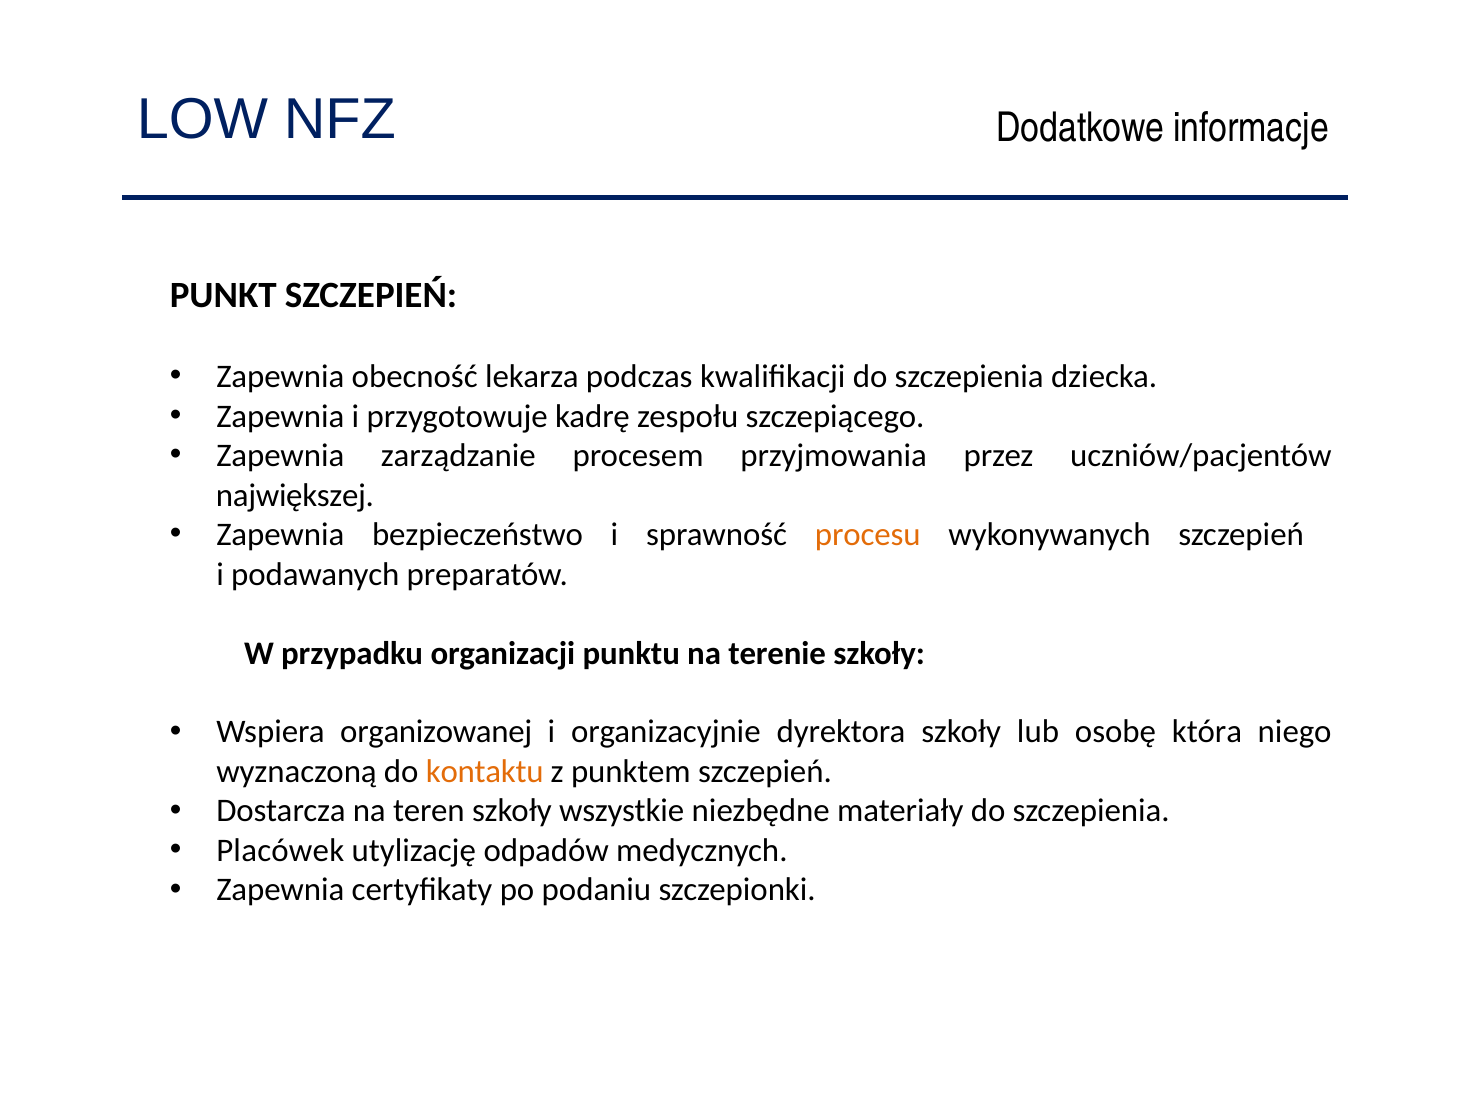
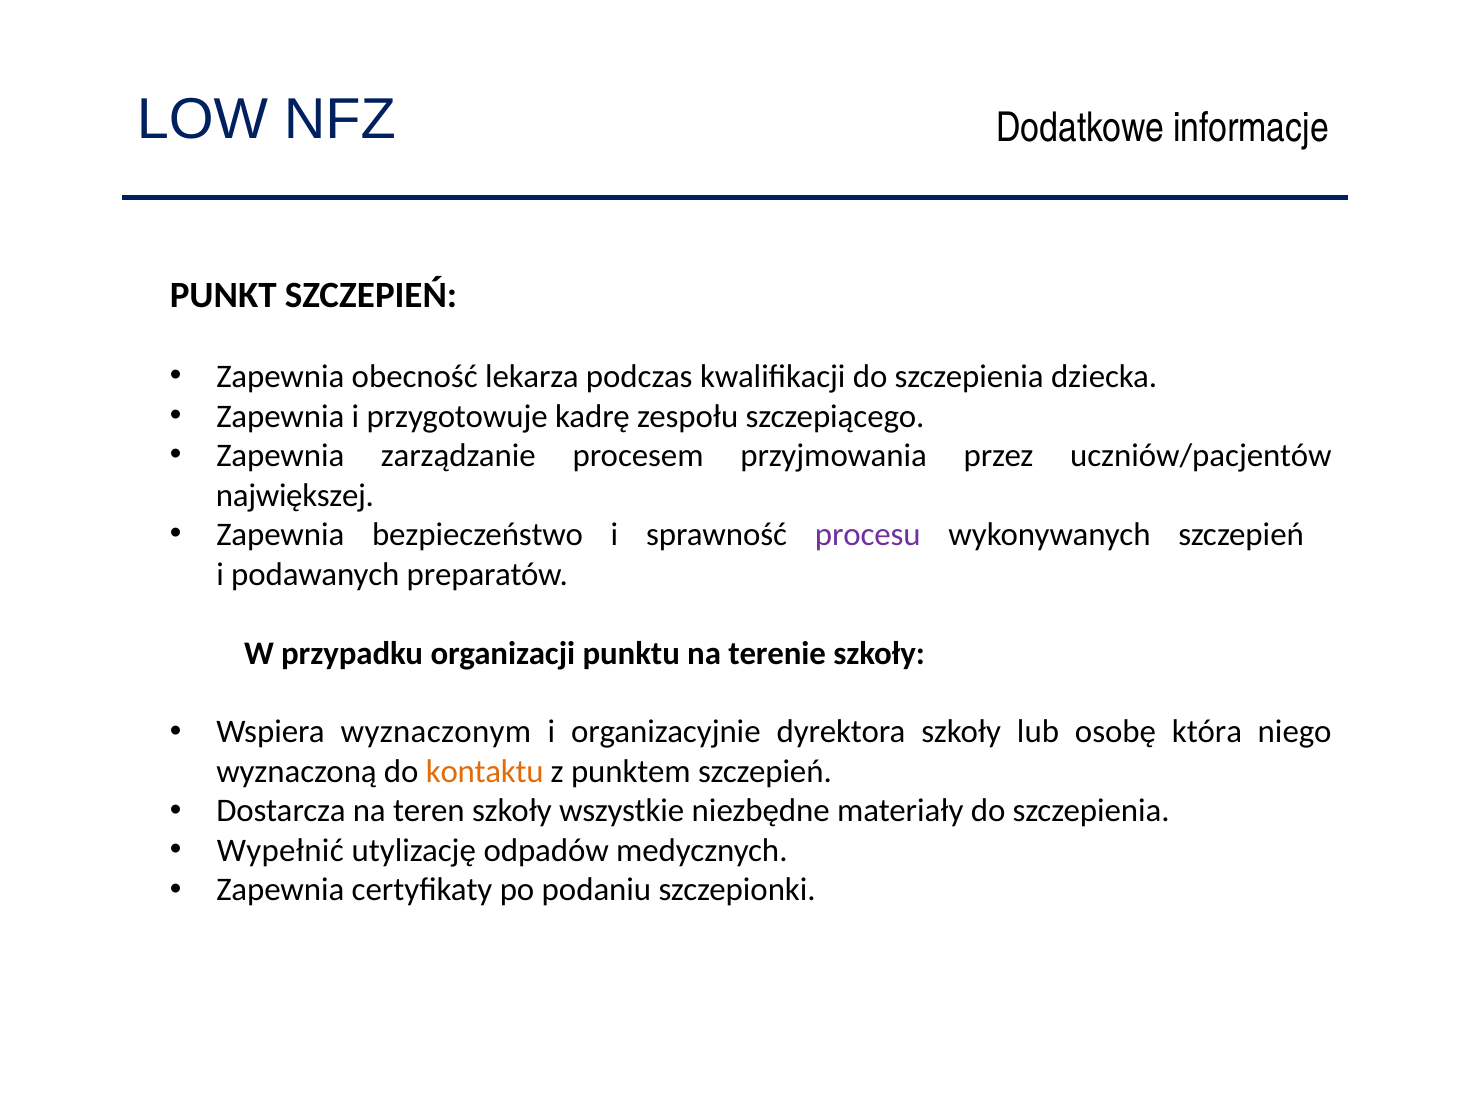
procesu colour: orange -> purple (868, 535)
organizowanej: organizowanej -> wyznaczonym (436, 732)
Placówek: Placówek -> Wypełnić (280, 851)
